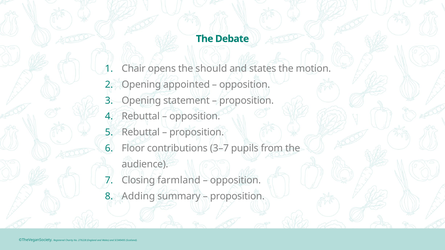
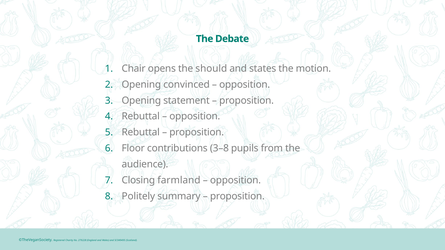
appointed: appointed -> convinced (186, 85)
3–7: 3–7 -> 3–8 (219, 149)
Adding: Adding -> Politely (138, 197)
